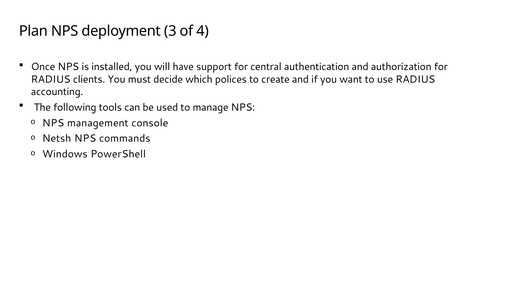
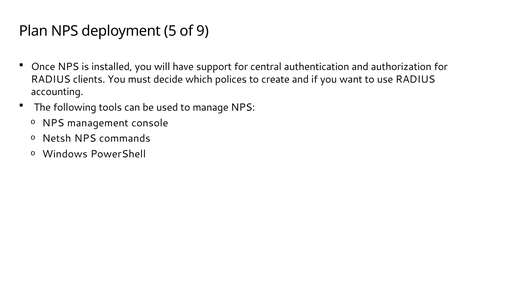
3: 3 -> 5 (170, 31)
4: 4 -> 9 (203, 31)
